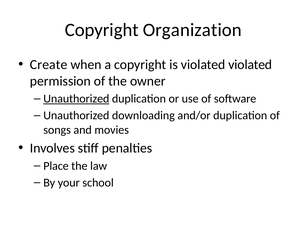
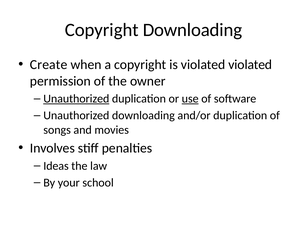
Copyright Organization: Organization -> Downloading (192, 30)
use underline: none -> present (190, 98)
Place: Place -> Ideas (56, 165)
